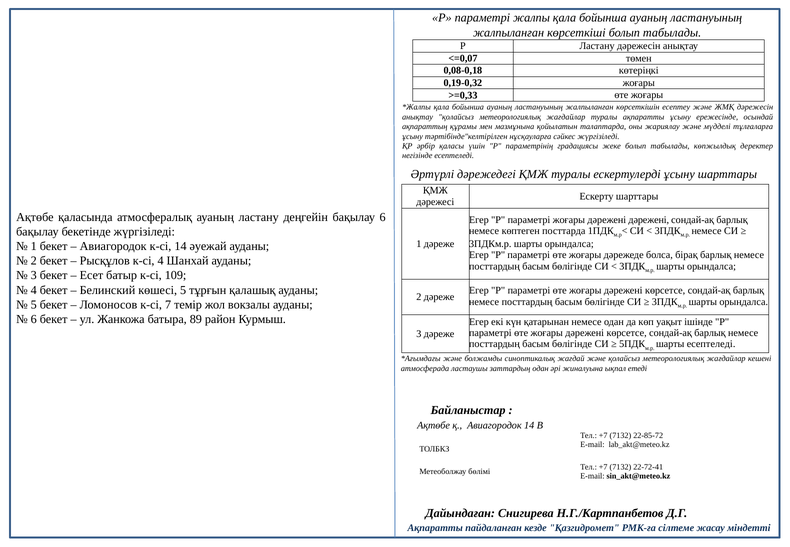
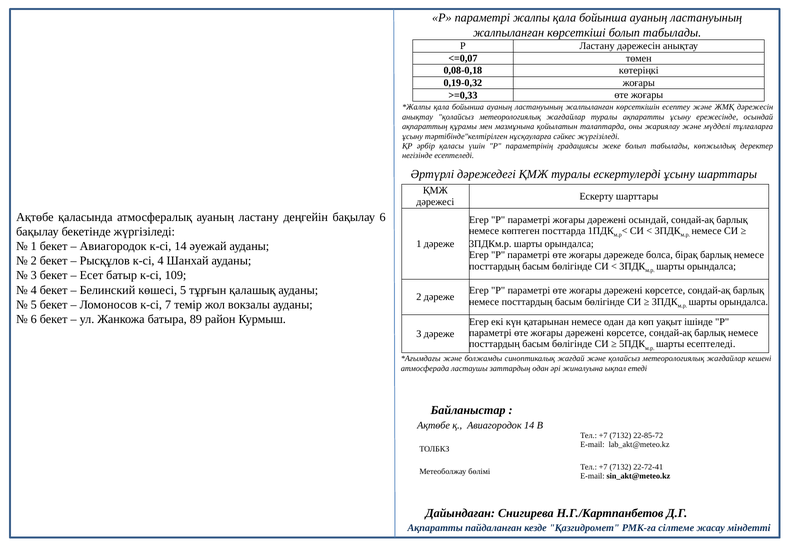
дәрежені дәрежені: дәрежені -> осындай (649, 220)
